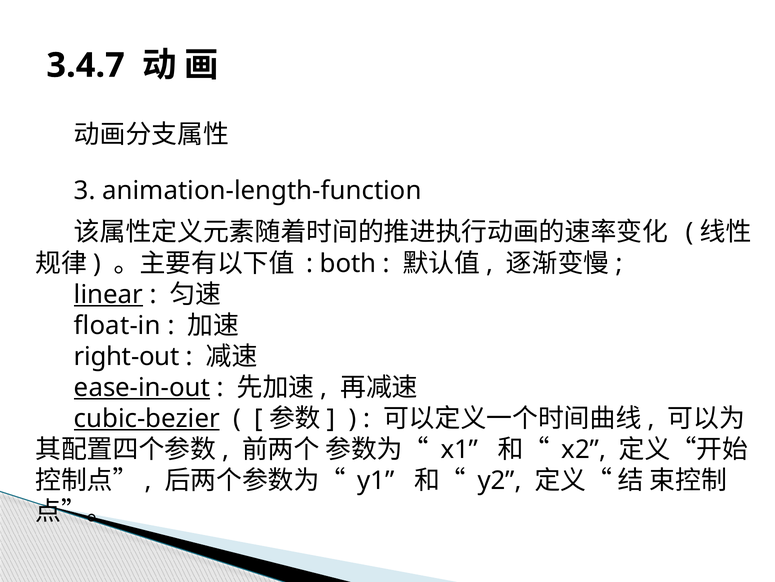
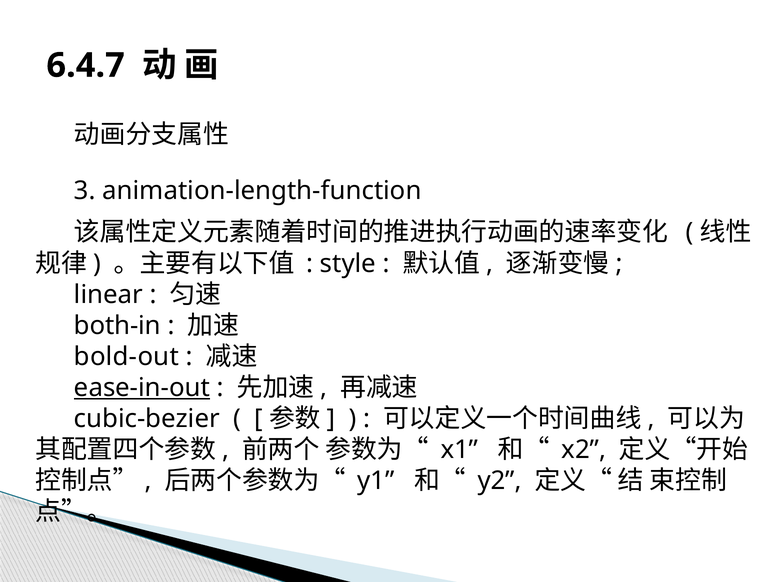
3.4.7: 3.4.7 -> 6.4.7 (86, 65)
both: both -> style (348, 263)
linear underline: present -> none (108, 294)
float-in: float-in -> both-in (117, 325)
right-out: right-out -> bold-out (126, 356)
cubic-bezier underline: present -> none (147, 418)
